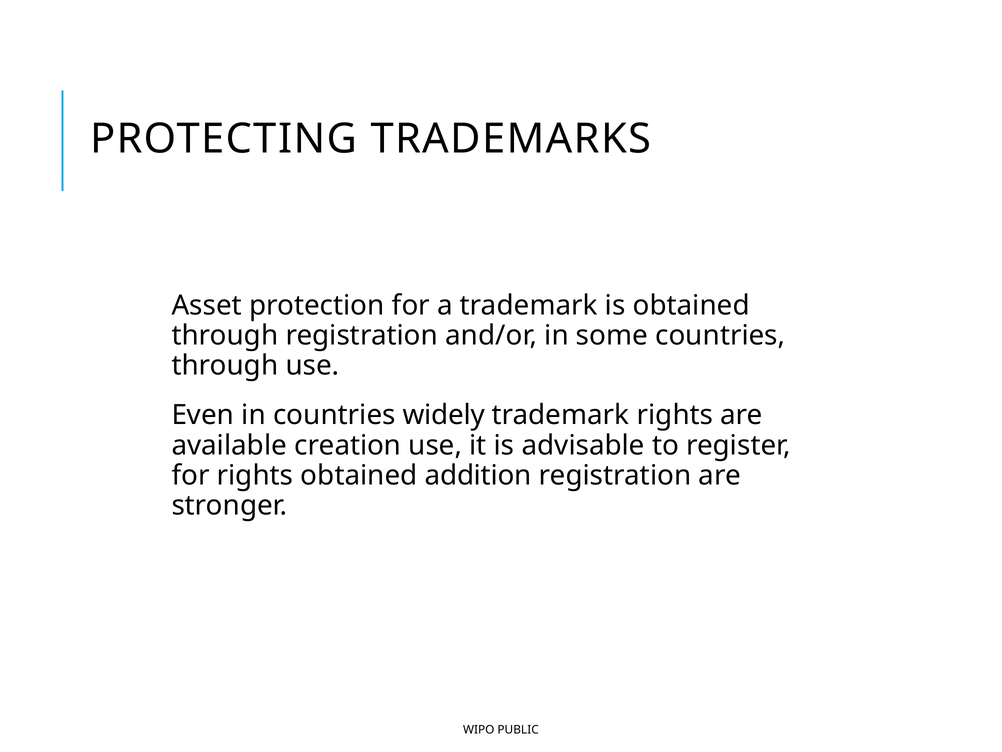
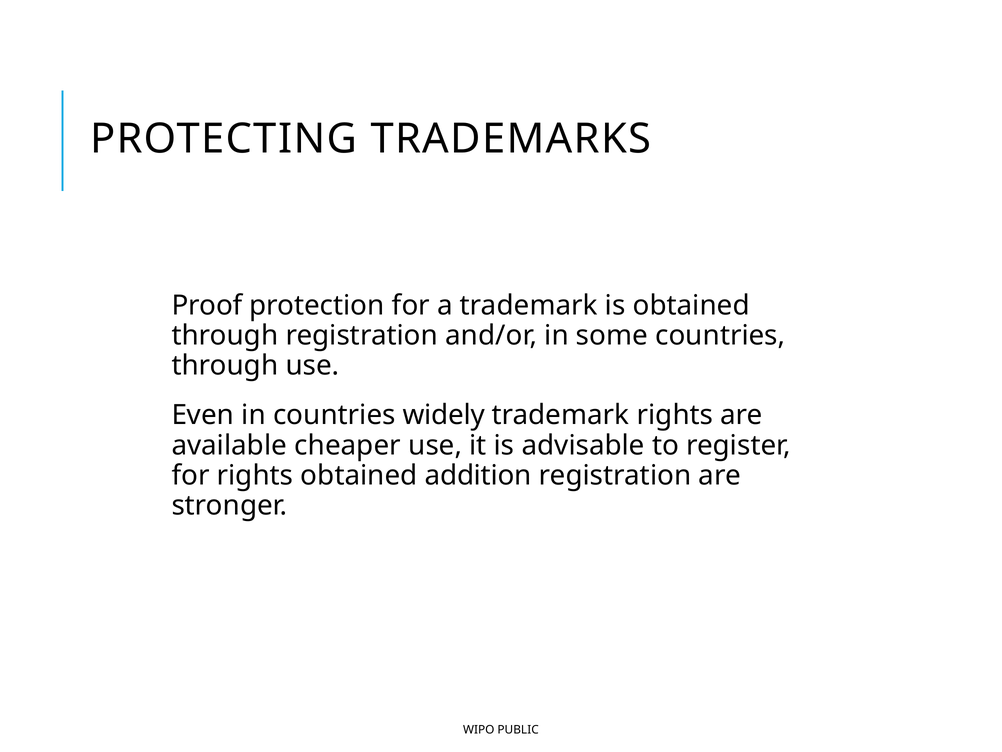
Asset: Asset -> Proof (207, 305)
creation: creation -> cheaper (348, 445)
